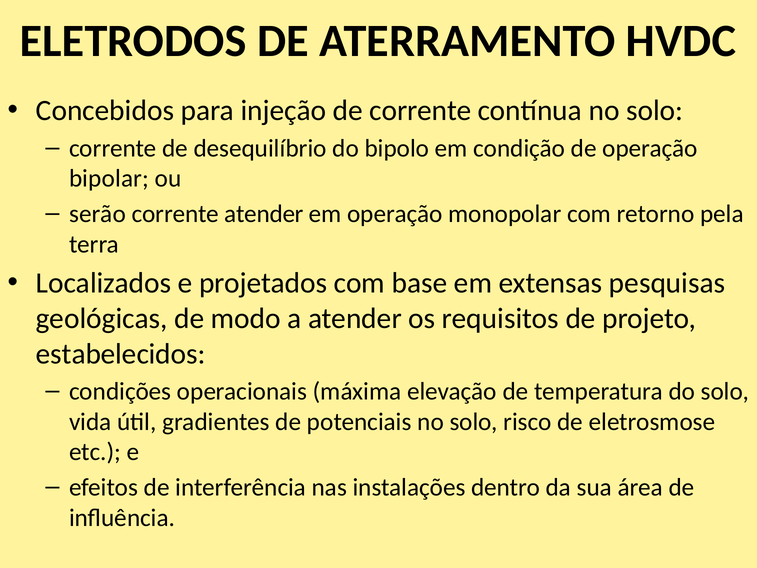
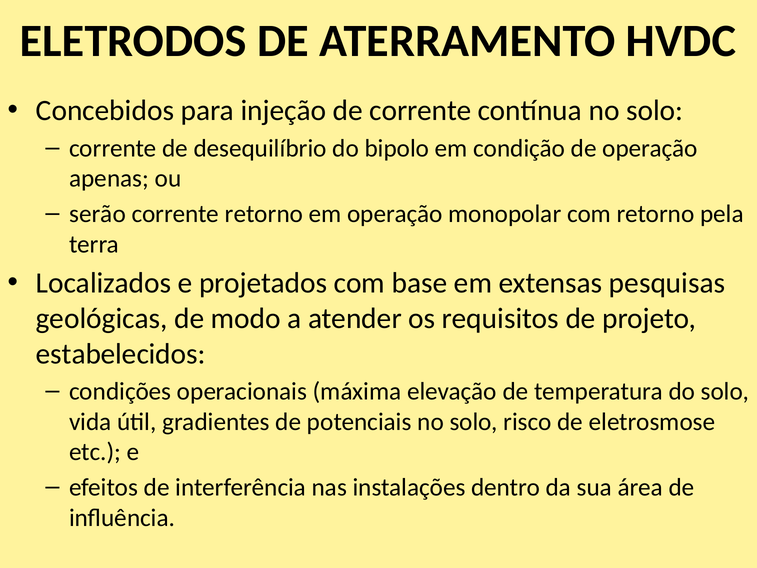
bipolar: bipolar -> apenas (109, 179)
corrente atender: atender -> retorno (264, 214)
